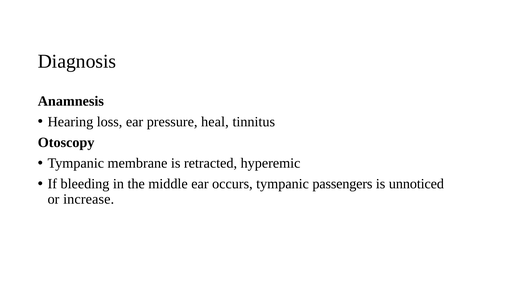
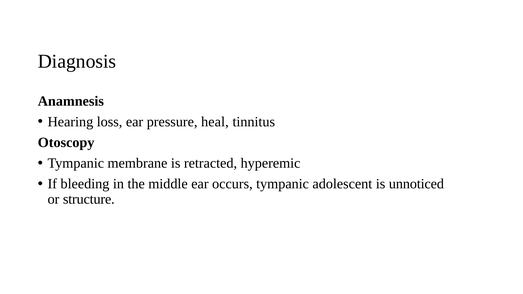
passengers: passengers -> adolescent (342, 184)
increase: increase -> structure (89, 199)
